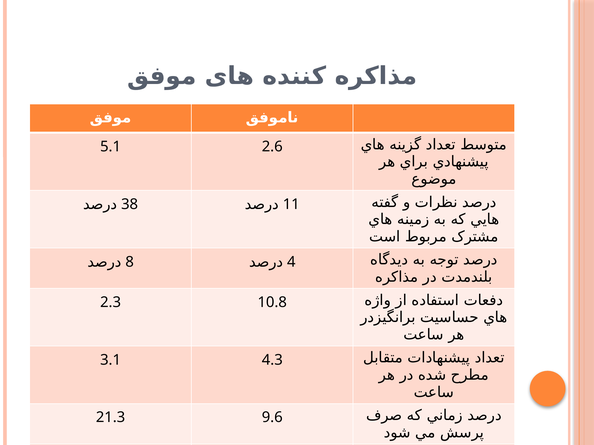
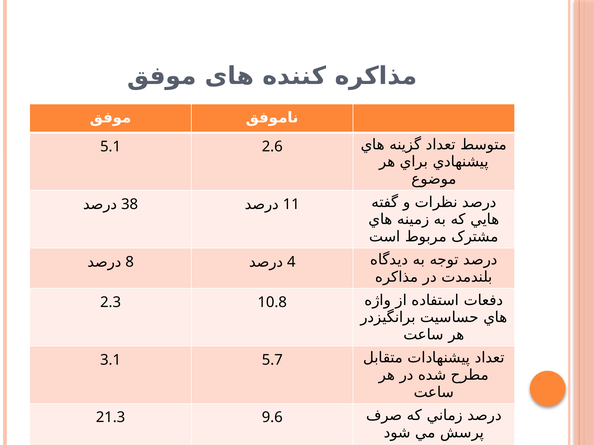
4.3: 4.3 -> 5.7 (272, 360)
